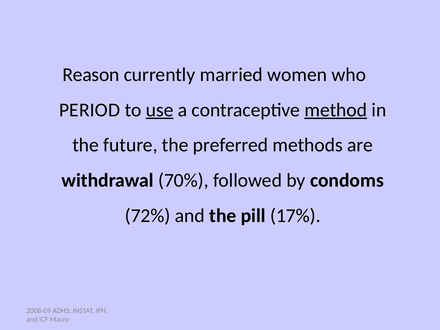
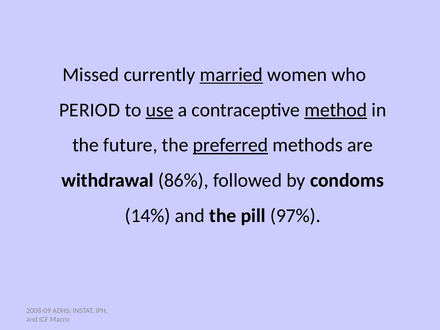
Reason: Reason -> Missed (91, 75)
married underline: none -> present (231, 75)
preferred underline: none -> present (231, 145)
70%: 70% -> 86% (183, 180)
72%: 72% -> 14% (148, 216)
17%: 17% -> 97% (295, 216)
